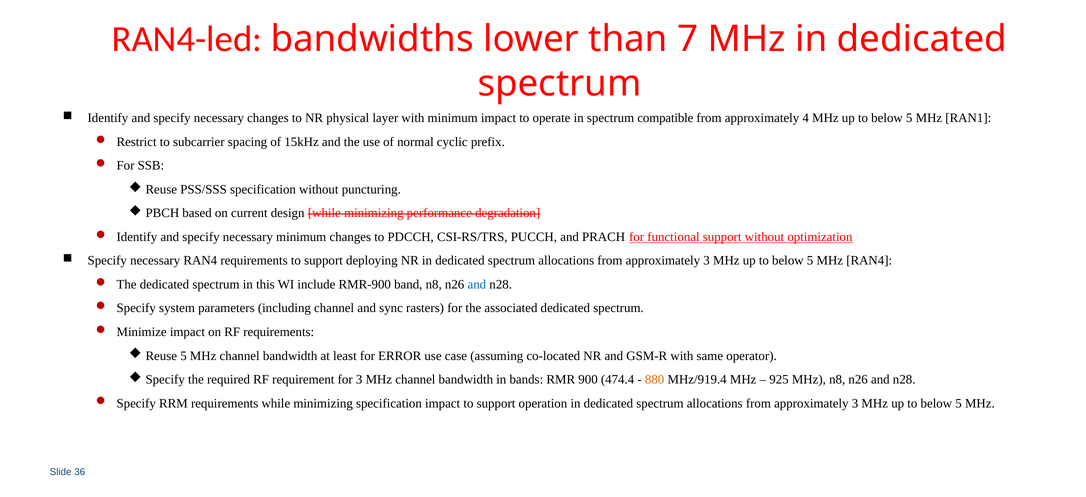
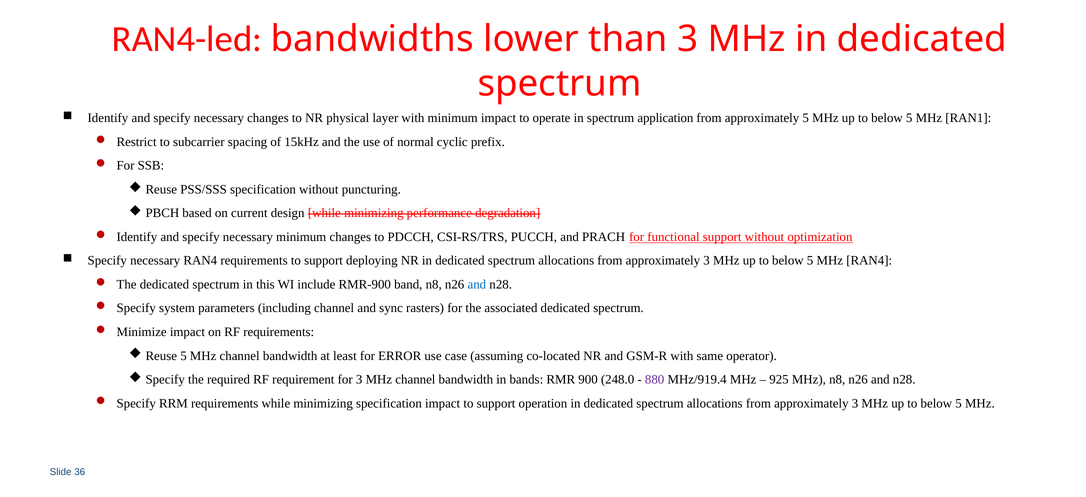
than 7: 7 -> 3 (688, 39)
compatible: compatible -> application (665, 118)
approximately 4: 4 -> 5 (806, 118)
474.4: 474.4 -> 248.0 (618, 379)
880 colour: orange -> purple (655, 379)
